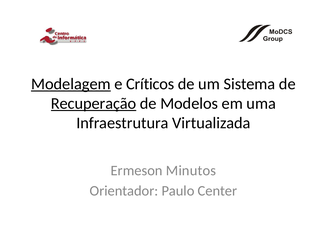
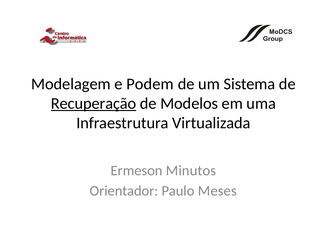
Modelagem underline: present -> none (71, 84)
Críticos: Críticos -> Podem (150, 84)
Center: Center -> Meses (217, 191)
